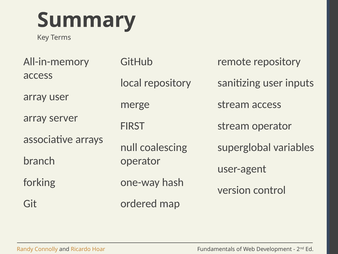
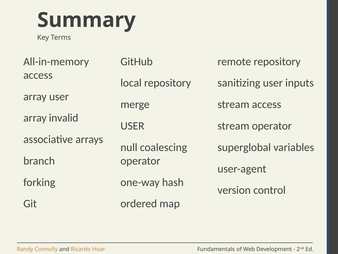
server: server -> invalid (64, 118)
FIRST: FIRST -> USER (132, 126)
